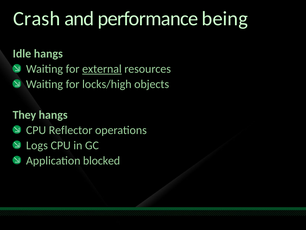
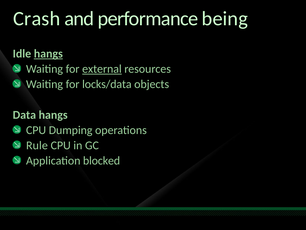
hangs underline: none -> present (48, 54)
locks/high: locks/high -> locks/data (107, 84)
They: They -> Data (24, 115)
Reflector: Reflector -> Dumping (71, 130)
Logs: Logs -> Rule (37, 145)
